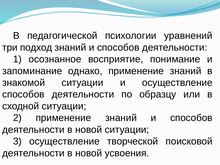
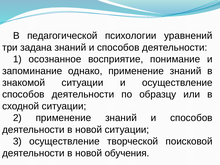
подход: подход -> задана (36, 47)
усвоения: усвоения -> обучения (127, 153)
